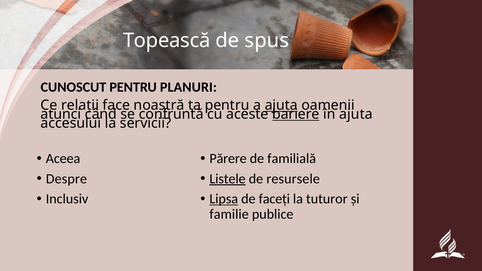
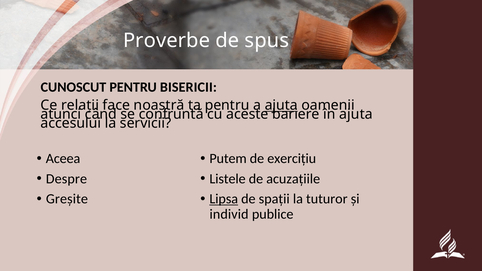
Topească: Topească -> Proverbe (167, 40)
PLANURI: PLANURI -> BISERICII (188, 87)
bariere underline: present -> none (296, 114)
Părere: Părere -> Putem (228, 159)
familială: familială -> exercițiu (292, 159)
Listele underline: present -> none (228, 179)
resursele: resursele -> acuzațiile (293, 179)
Inclusiv: Inclusiv -> Greșite (67, 199)
faceți: faceți -> spații (274, 199)
familie: familie -> individ (229, 214)
